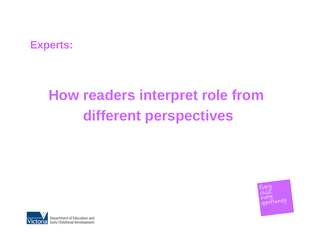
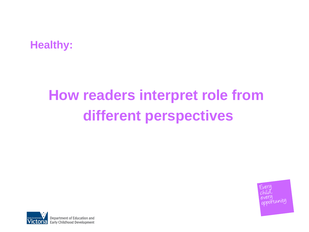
Experts: Experts -> Healthy (52, 45)
